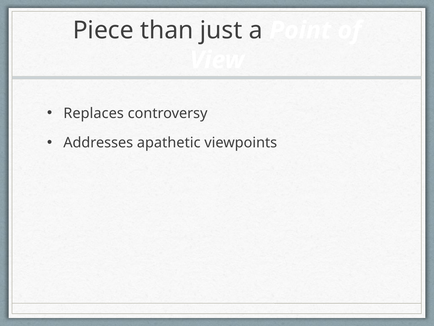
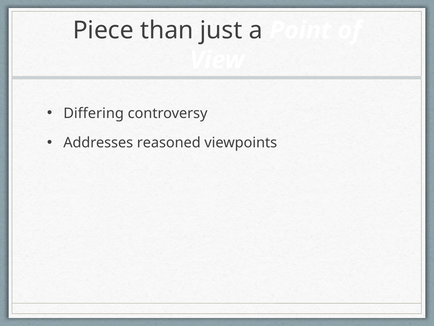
Replaces: Replaces -> Differing (94, 113)
apathetic: apathetic -> reasoned (169, 143)
